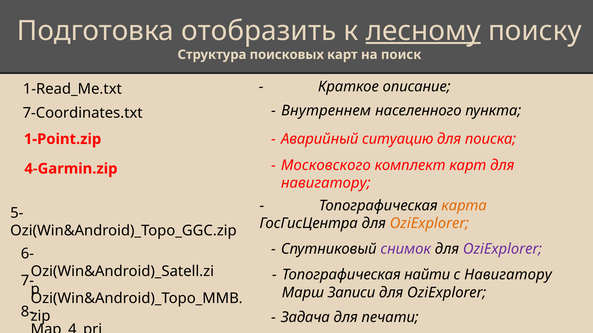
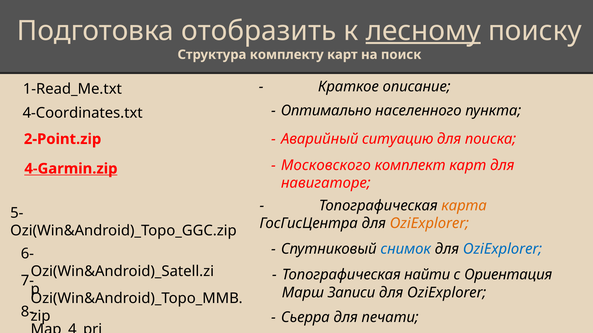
поисковых: поисковых -> комплекту (287, 55)
7-Coordinates.txt: 7-Coordinates.txt -> 4-Coordinates.txt (83, 113)
Внутреннем: Внутреннем -> Оптимально (326, 111)
1-Point.zip: 1-Point.zip -> 2-Point.zip (63, 139)
4-Garmin.zip underline: none -> present (71, 169)
навигатору: навигатору -> навигаторе (326, 183)
снимок colour: purple -> blue (406, 249)
OziExplorer colour: purple -> blue (502, 249)
с Навигатору: Навигатору -> Ориентация (508, 275)
Задача: Задача -> Сьерра (305, 318)
